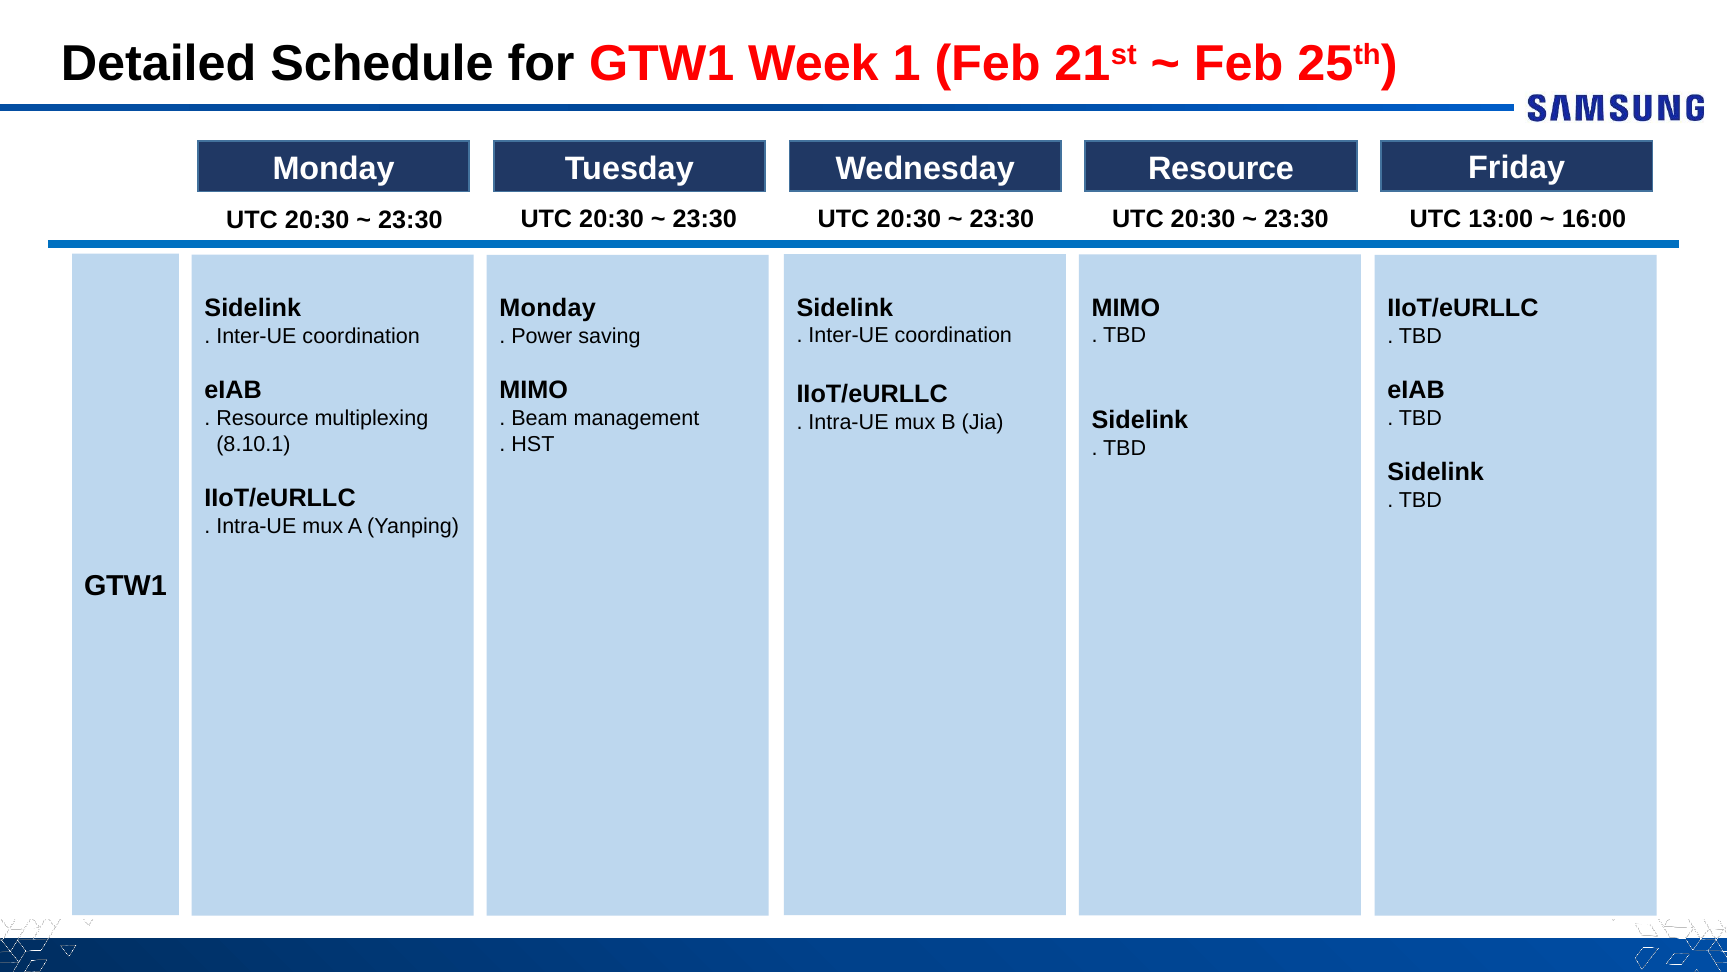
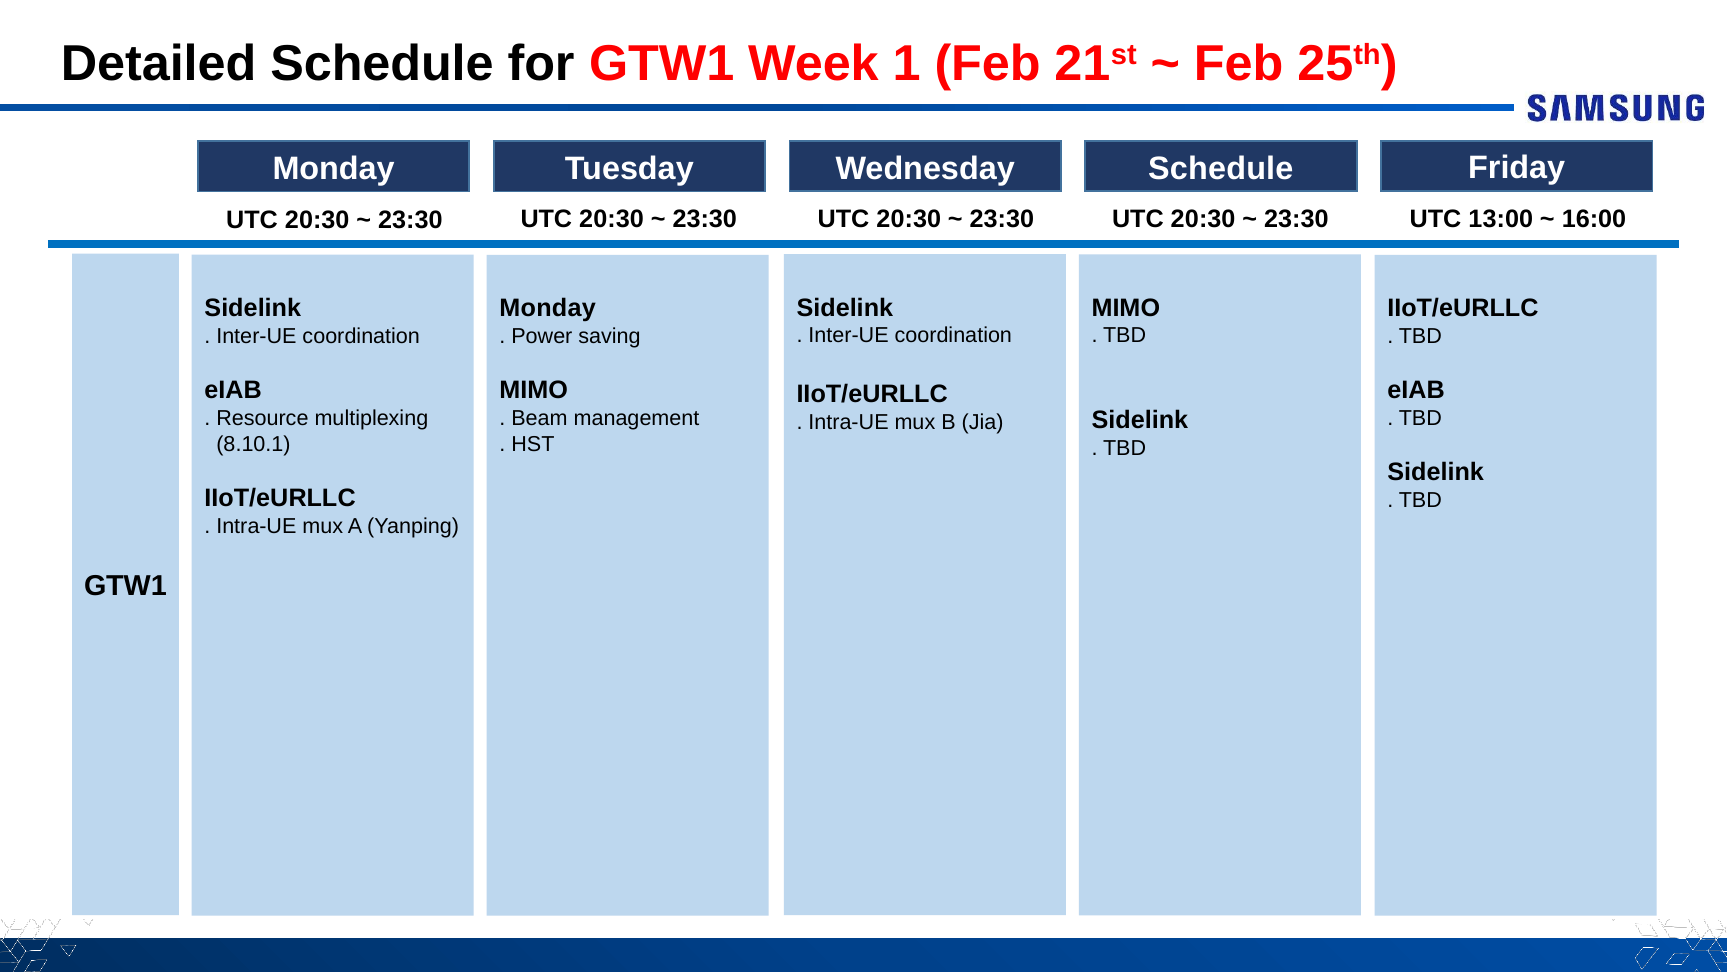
Wednesday Resource: Resource -> Schedule (1221, 168)
